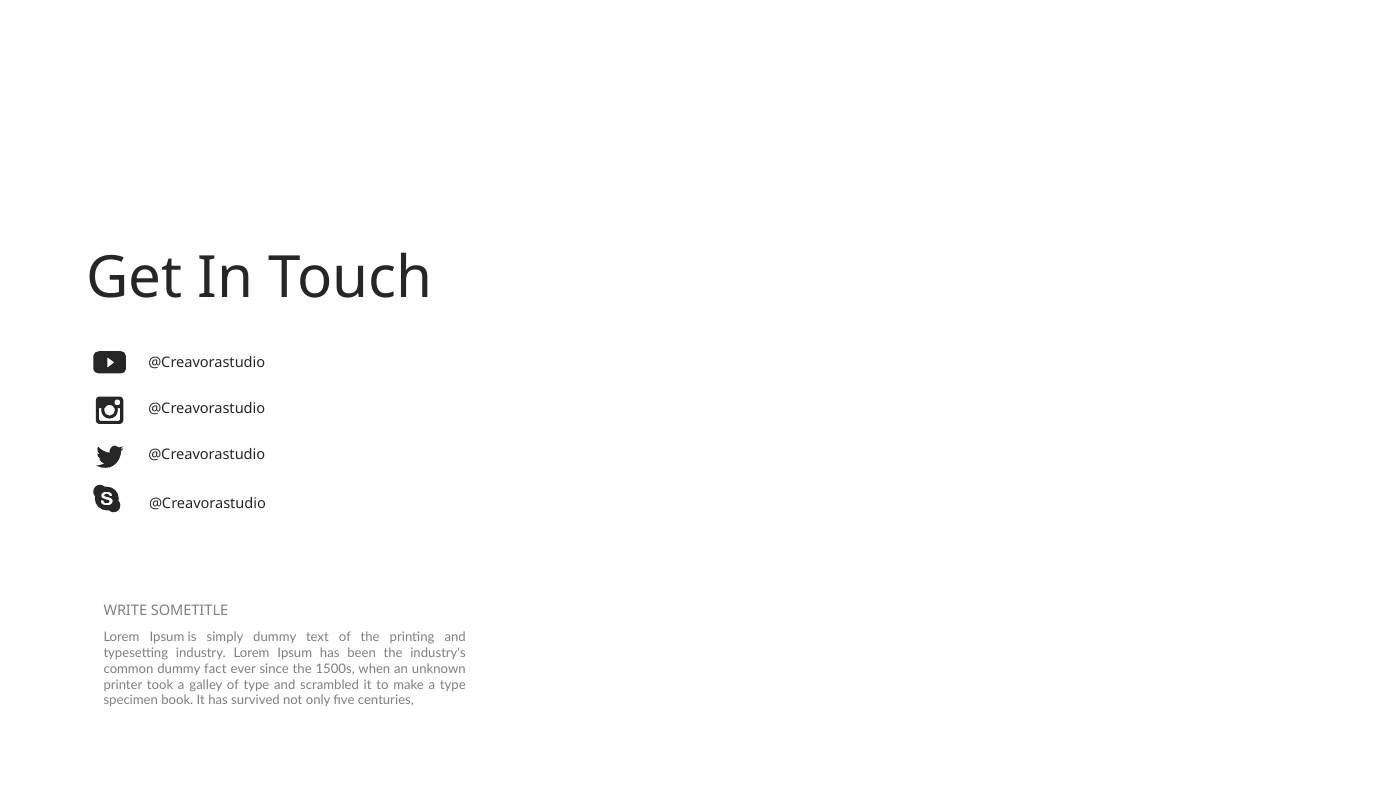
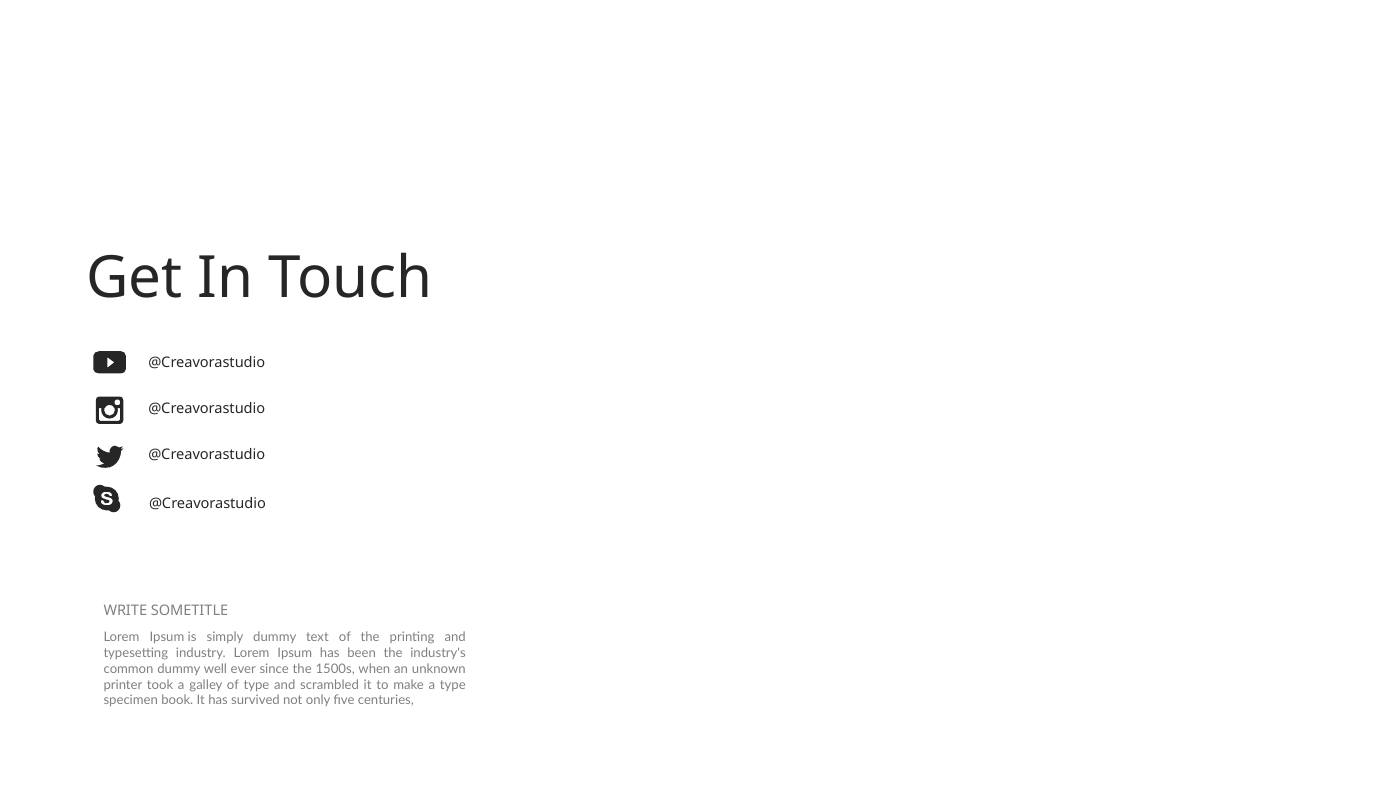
fact: fact -> well (215, 670)
